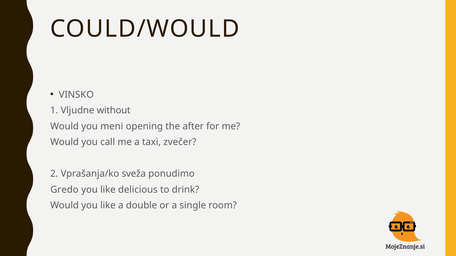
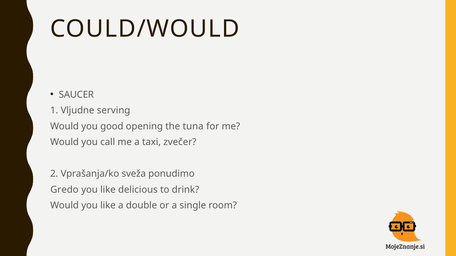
VINSKO: VINSKO -> SAUCER (76, 95)
without: without -> serving (114, 111)
meni: meni -> good (112, 126)
after: after -> tuna (193, 126)
